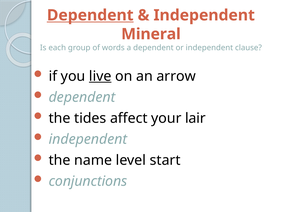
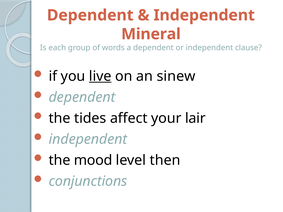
Dependent underline: present -> none (90, 15)
arrow: arrow -> sinew (176, 76)
name: name -> mood (93, 160)
start: start -> then (165, 160)
